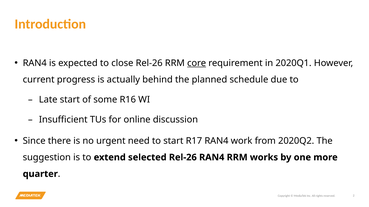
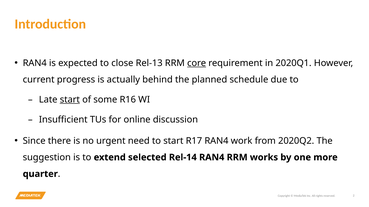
close Rel-26: Rel-26 -> Rel-13 (149, 63)
start underline: none -> present (70, 100)
selected Rel-26: Rel-26 -> Rel-14 (183, 158)
